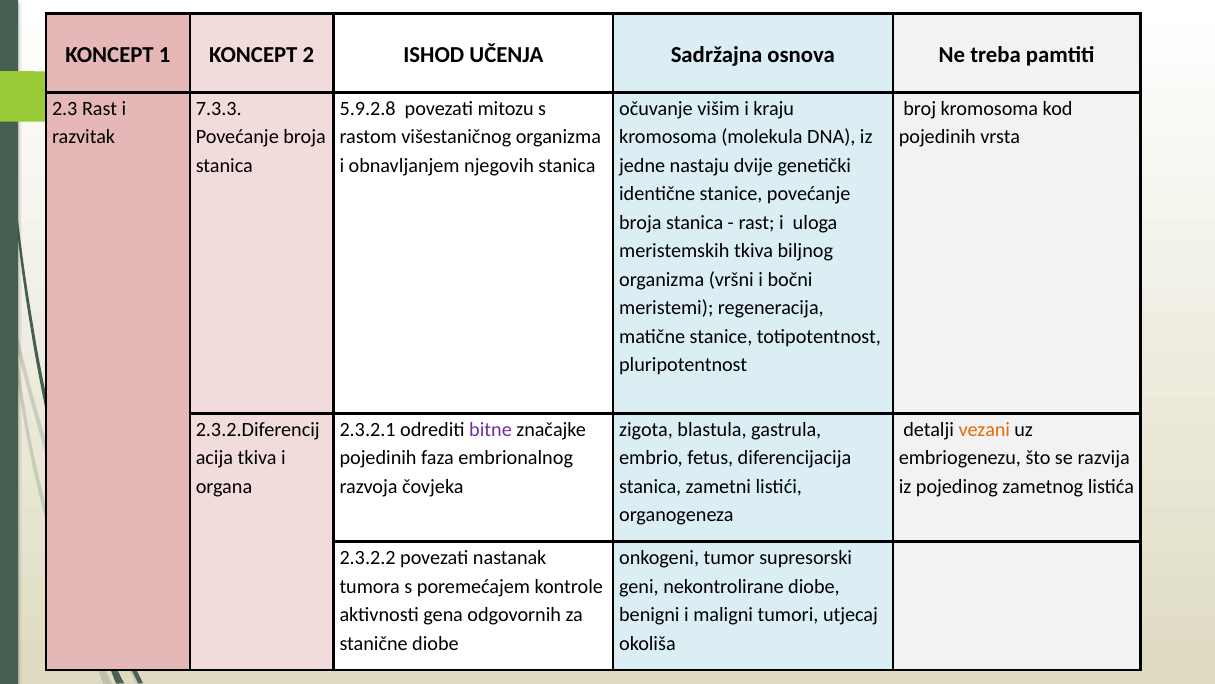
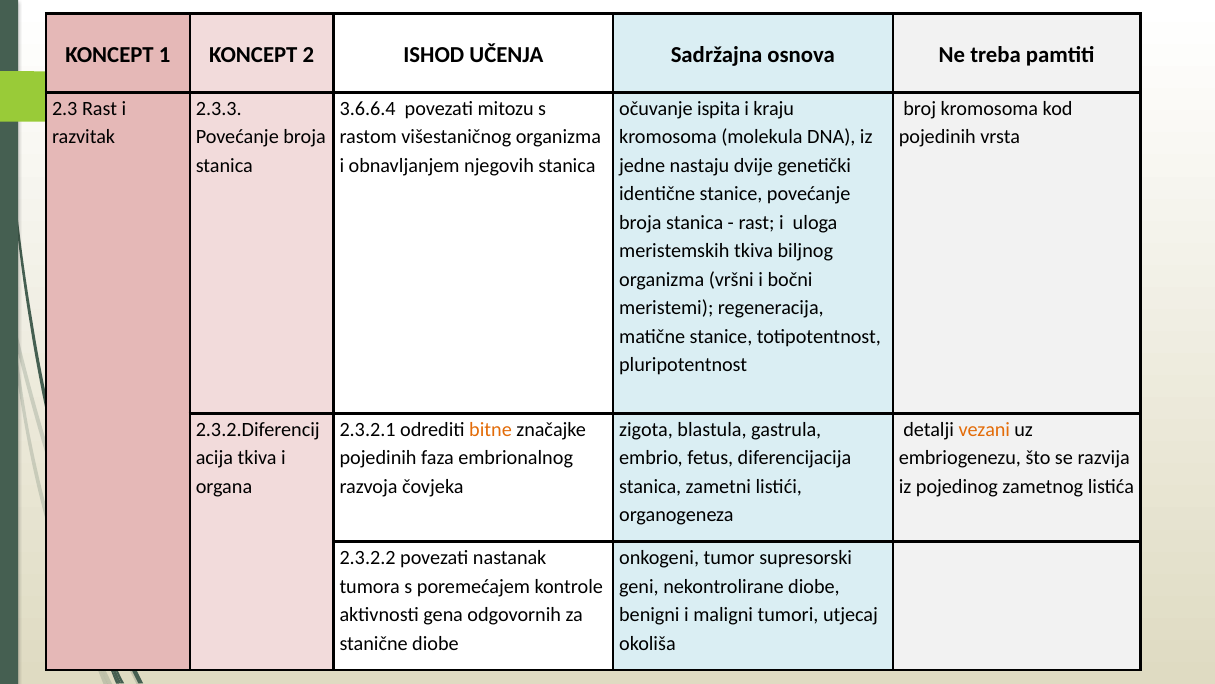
7.3.3: 7.3.3 -> 2.3.3 (219, 109)
5.9.2.8: 5.9.2.8 -> 3.6.6.4 (368, 109)
višim: višim -> ispita (719, 109)
bitne colour: purple -> orange (491, 429)
